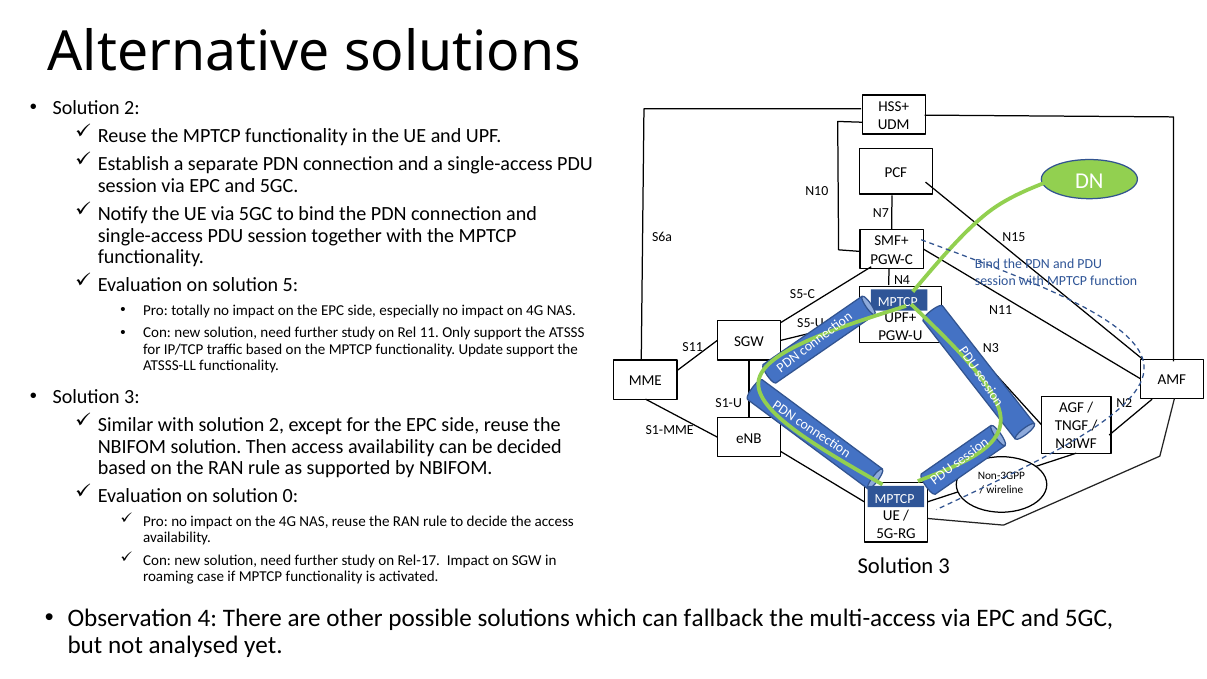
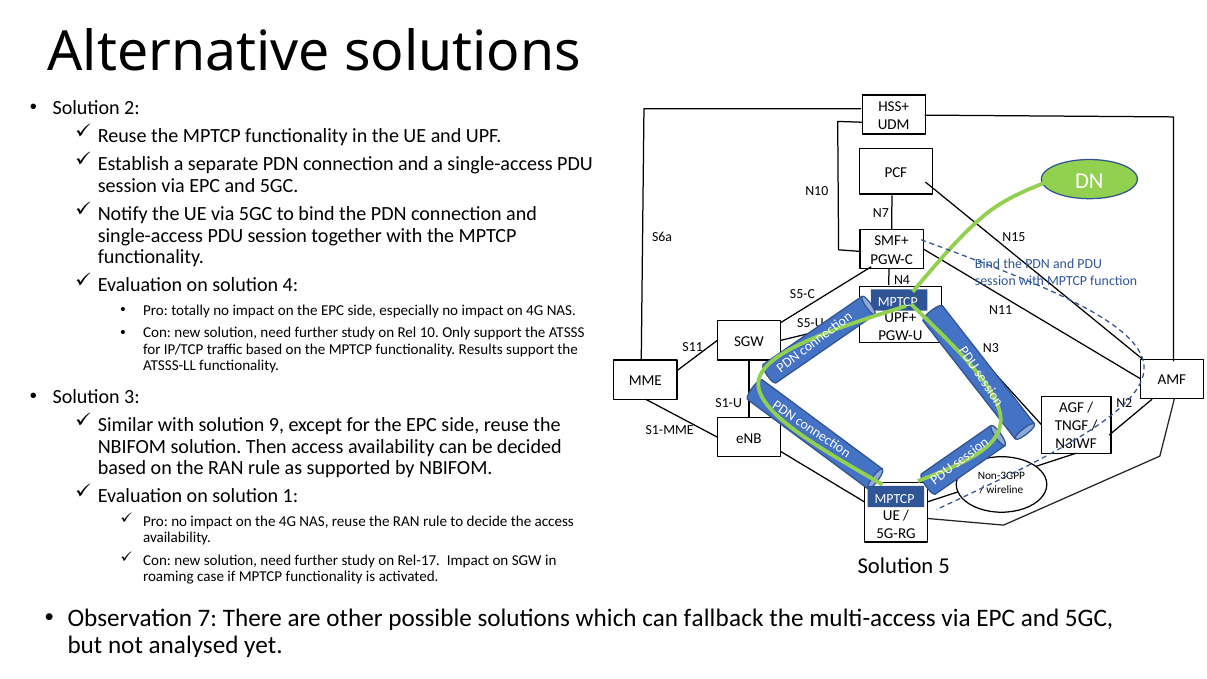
5: 5 -> 4 (290, 285)
11: 11 -> 10 (429, 333)
Update: Update -> Results (481, 349)
with solution 2: 2 -> 9 (276, 425)
0: 0 -> 1 (290, 496)
3: 3 -> 5 (944, 566)
4: 4 -> 7 (207, 618)
